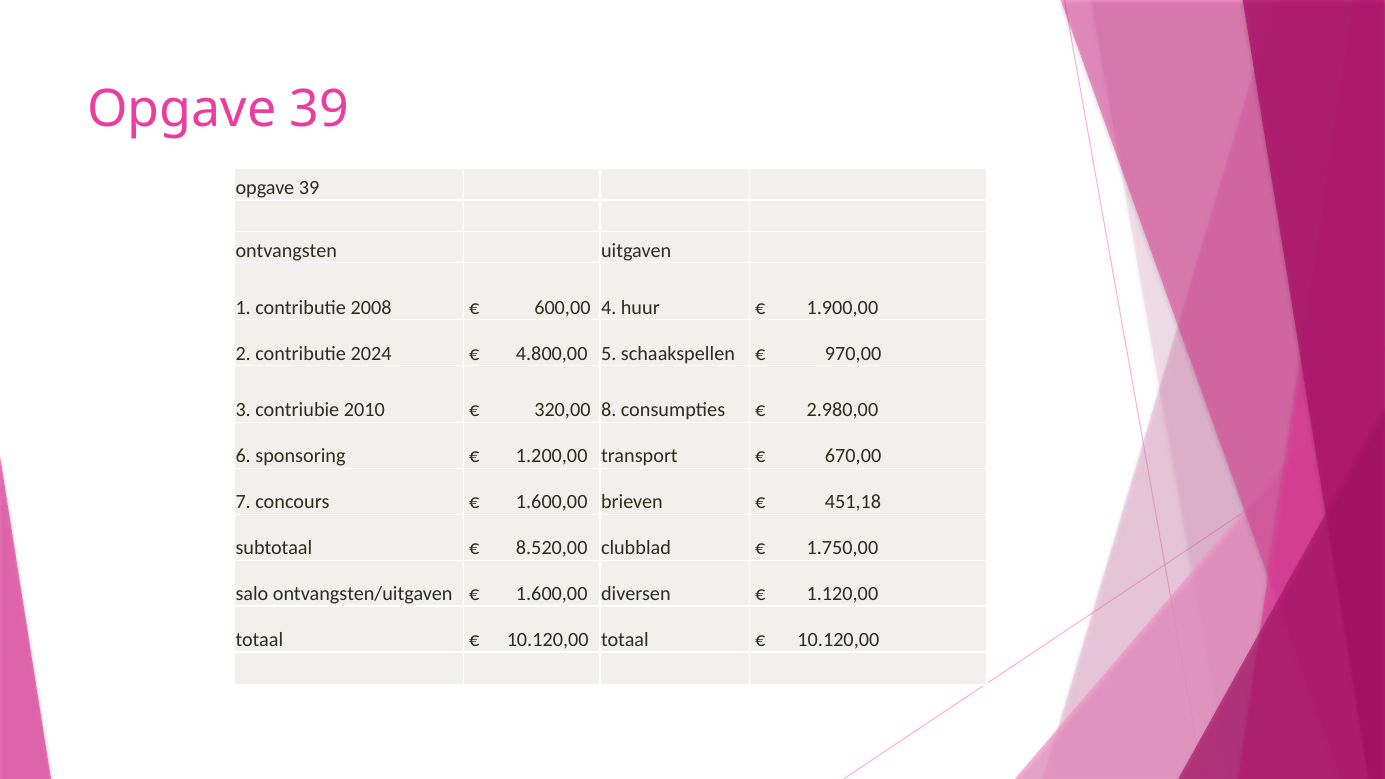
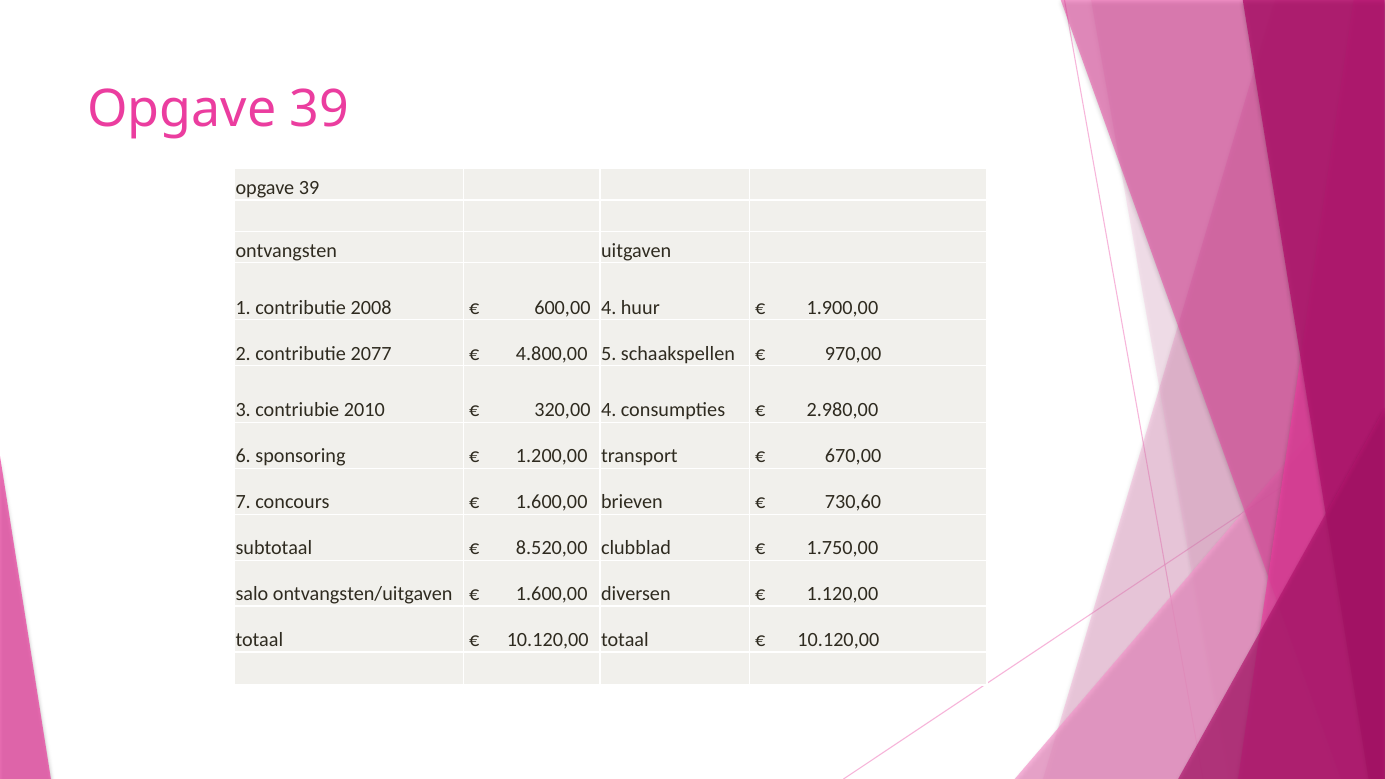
2024: 2024 -> 2077 (371, 353)
320,00 8: 8 -> 4 (609, 410)
451,18: 451,18 -> 730,60 (853, 502)
